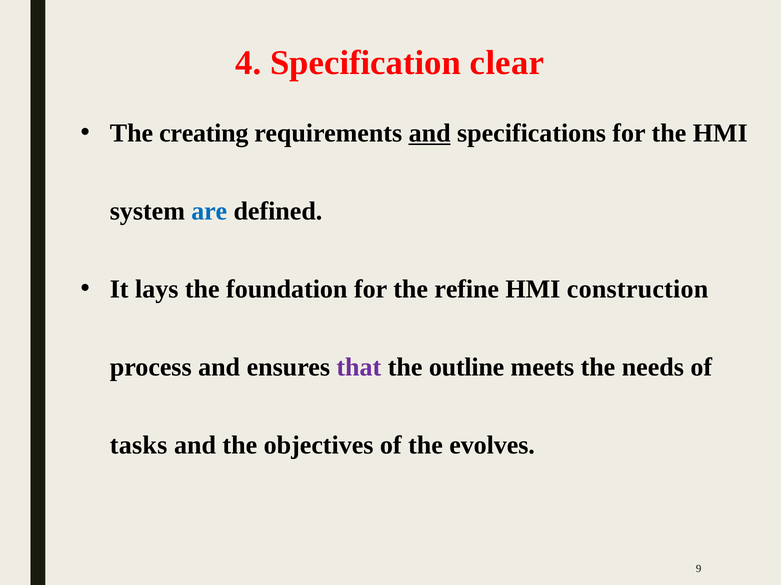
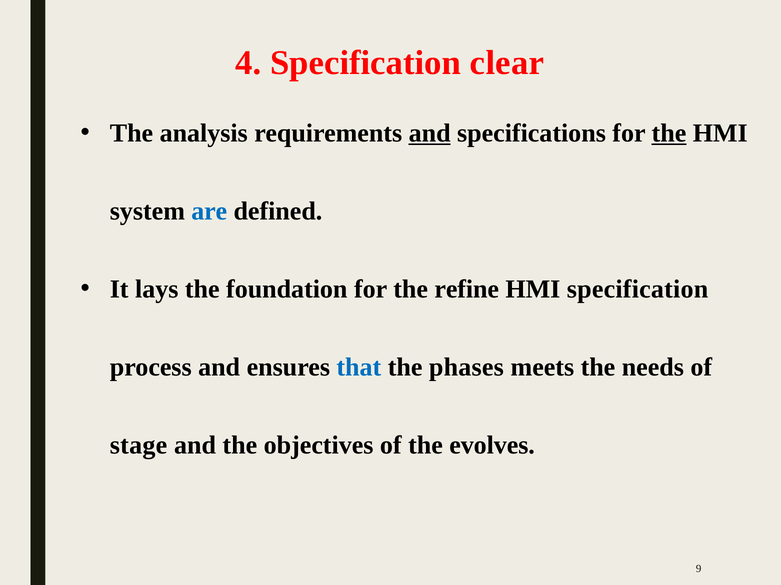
creating: creating -> analysis (204, 133)
the underline: none -> present (669, 133)
HMI construction: construction -> specification (638, 290)
that colour: purple -> blue (359, 368)
outline: outline -> phases (466, 368)
tasks: tasks -> stage (139, 446)
